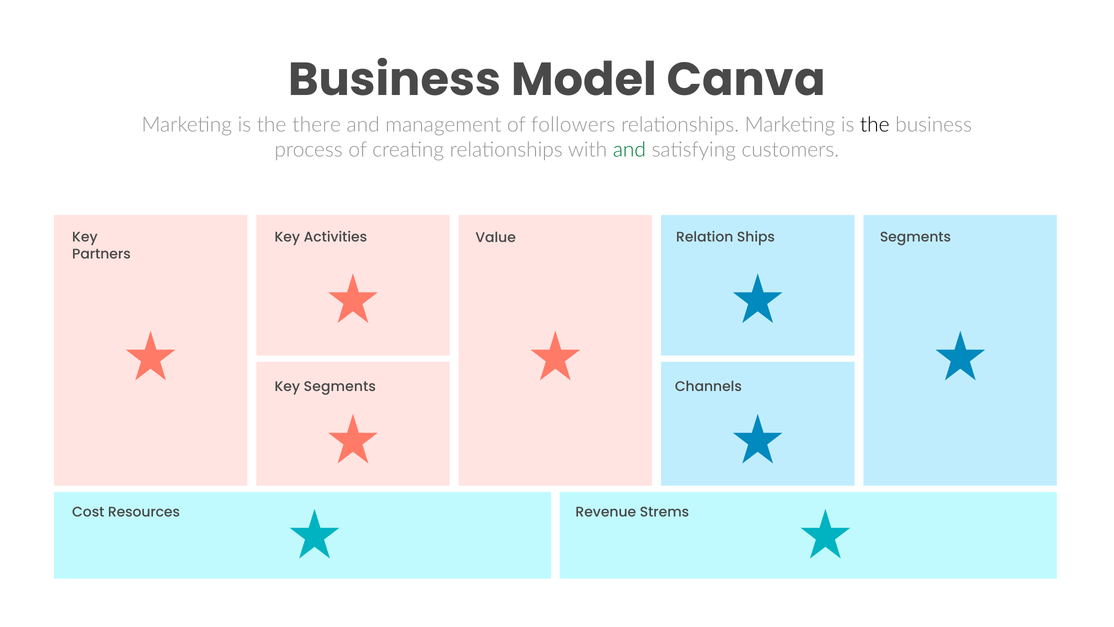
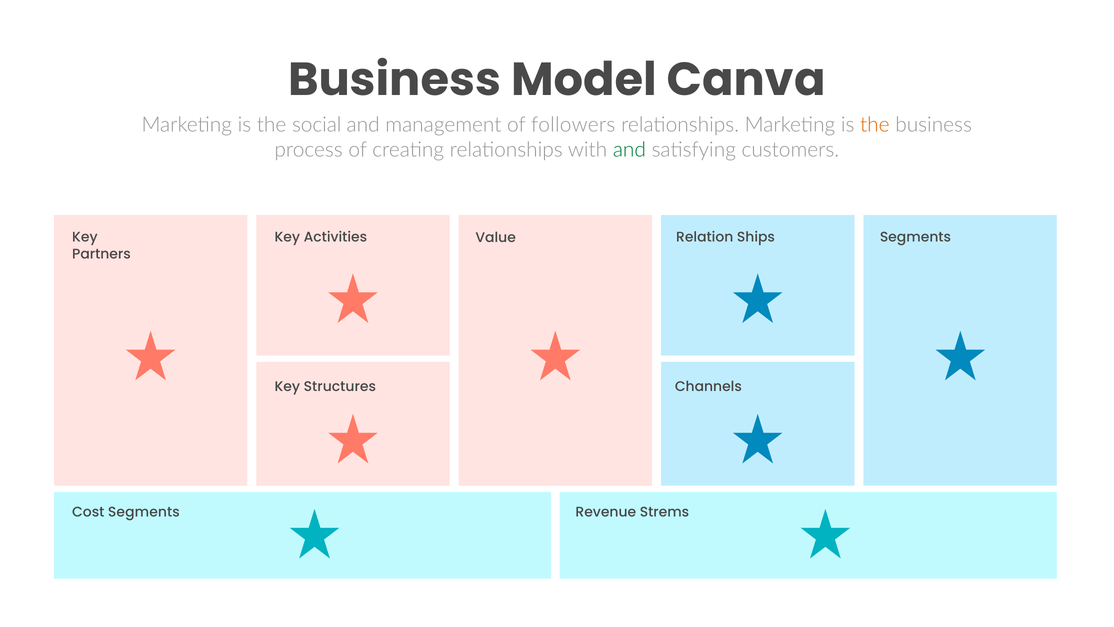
there: there -> social (317, 125)
the colour: black -> orange (875, 125)
Key Segments: Segments -> Structures (340, 387)
Cost Resources: Resources -> Segments (144, 512)
